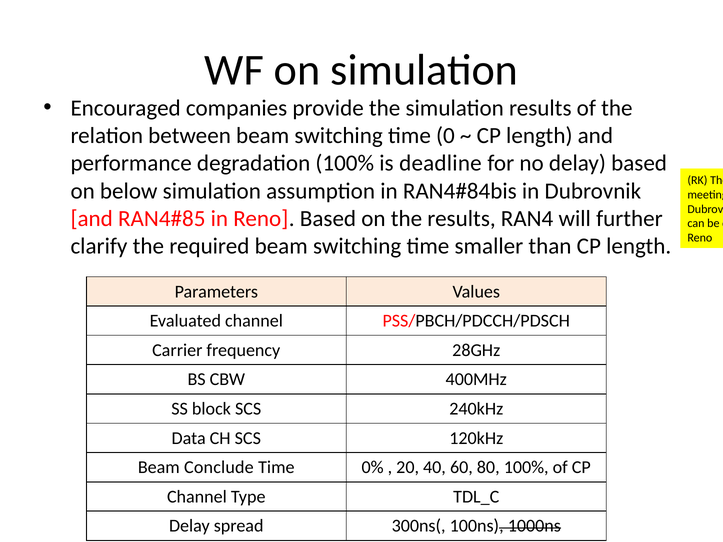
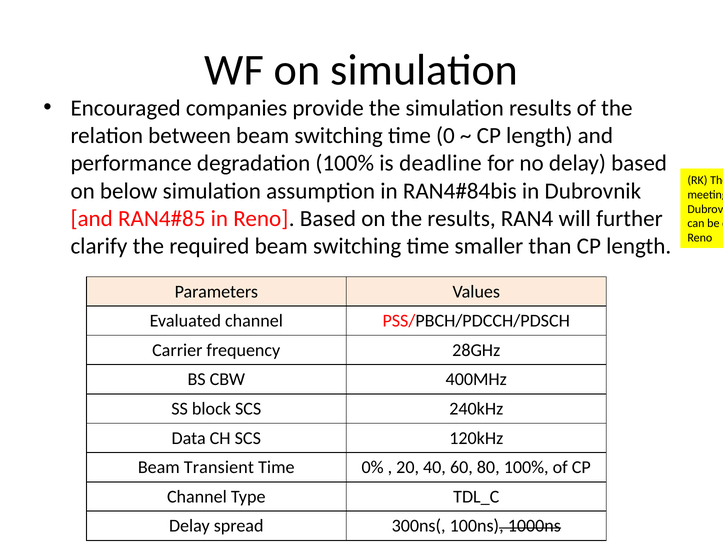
Conclude: Conclude -> Transient (219, 468)
